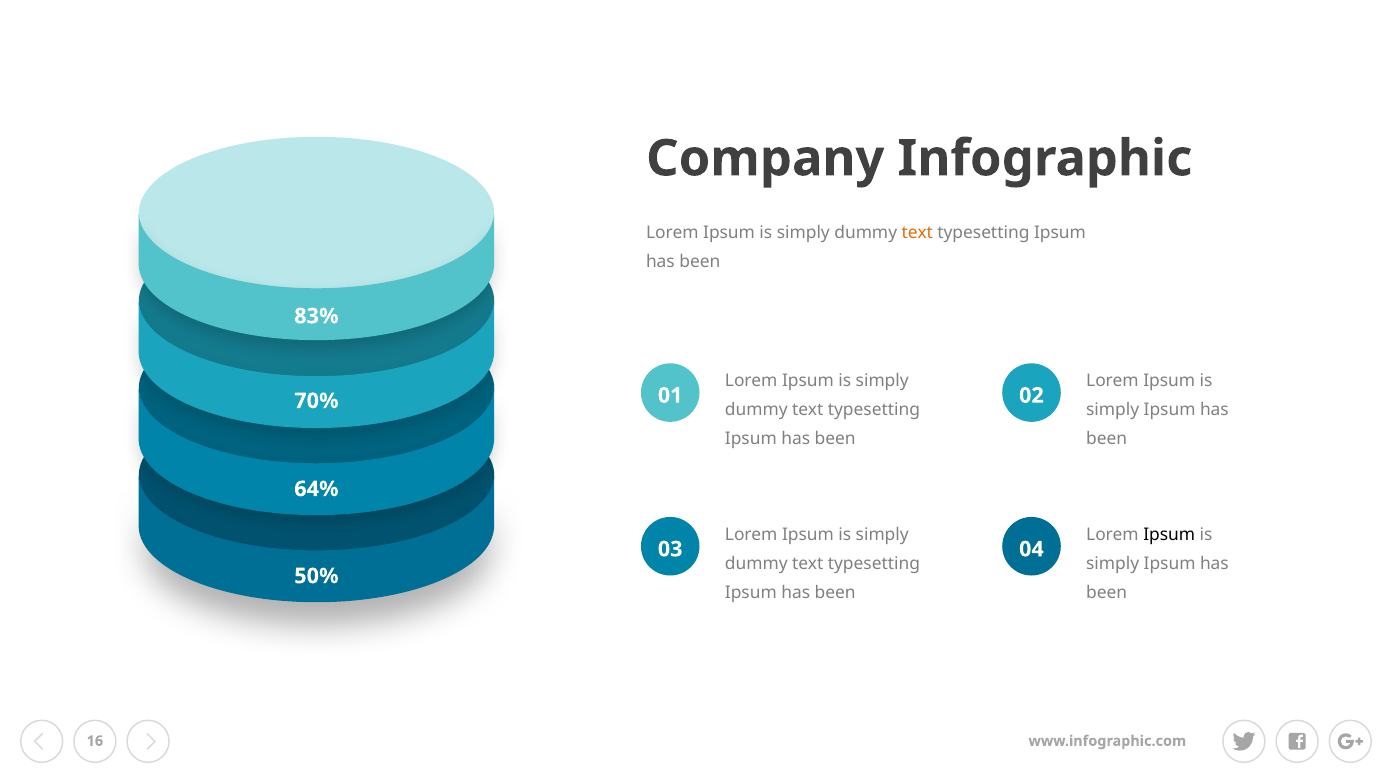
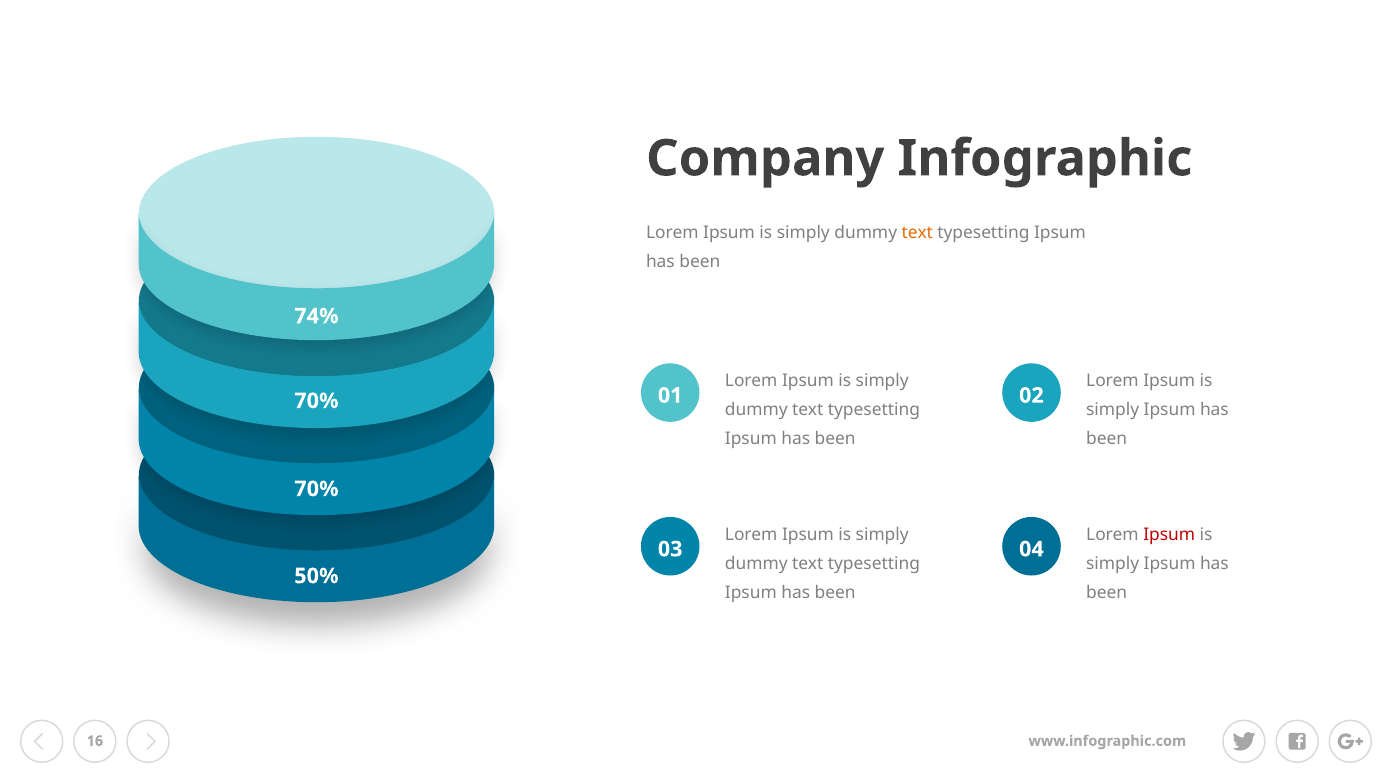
83%: 83% -> 74% (316, 316)
64%: 64% -> 70% (316, 489)
Ipsum colour: black -> red (1169, 534)
